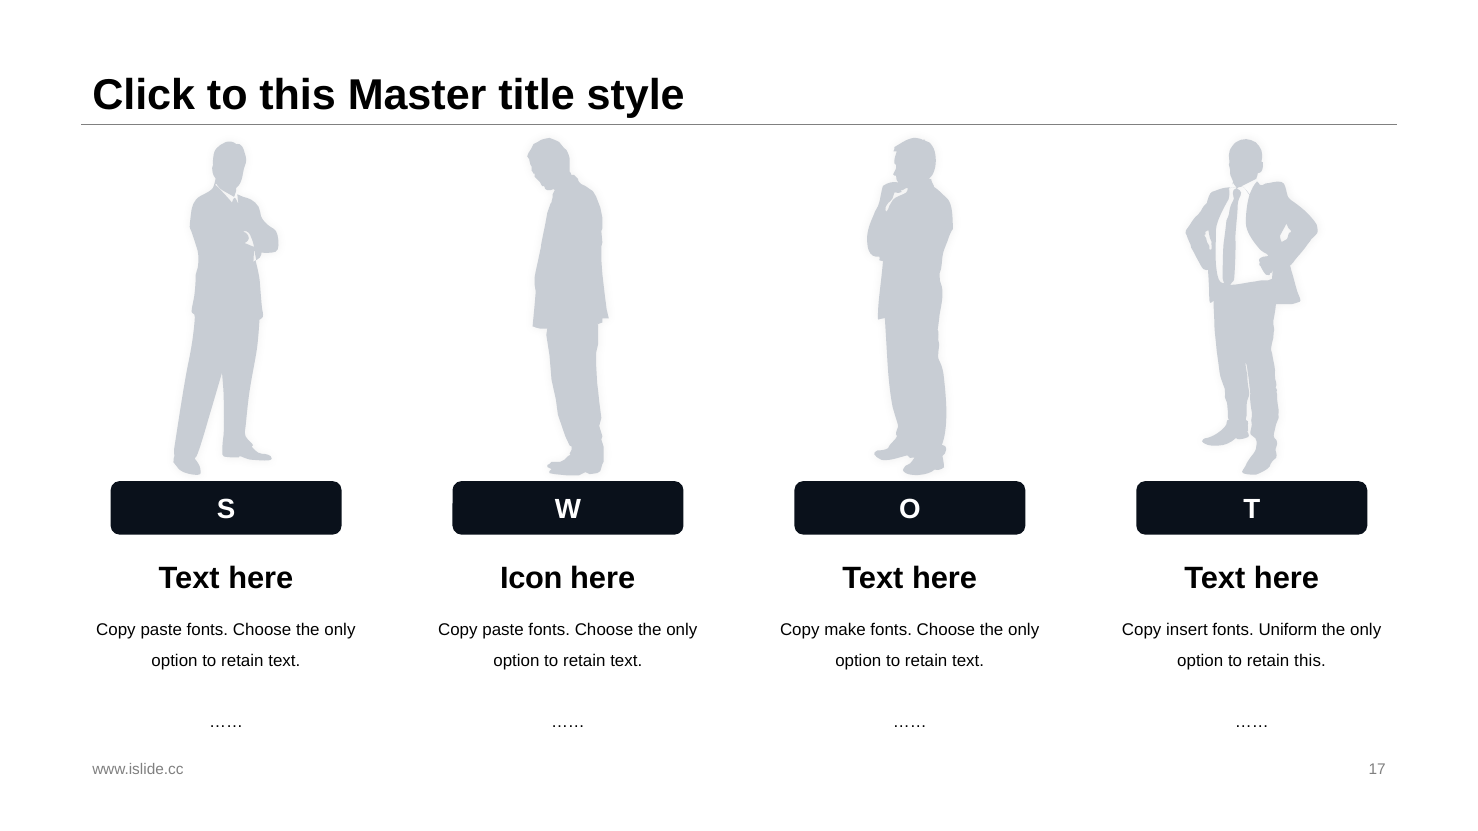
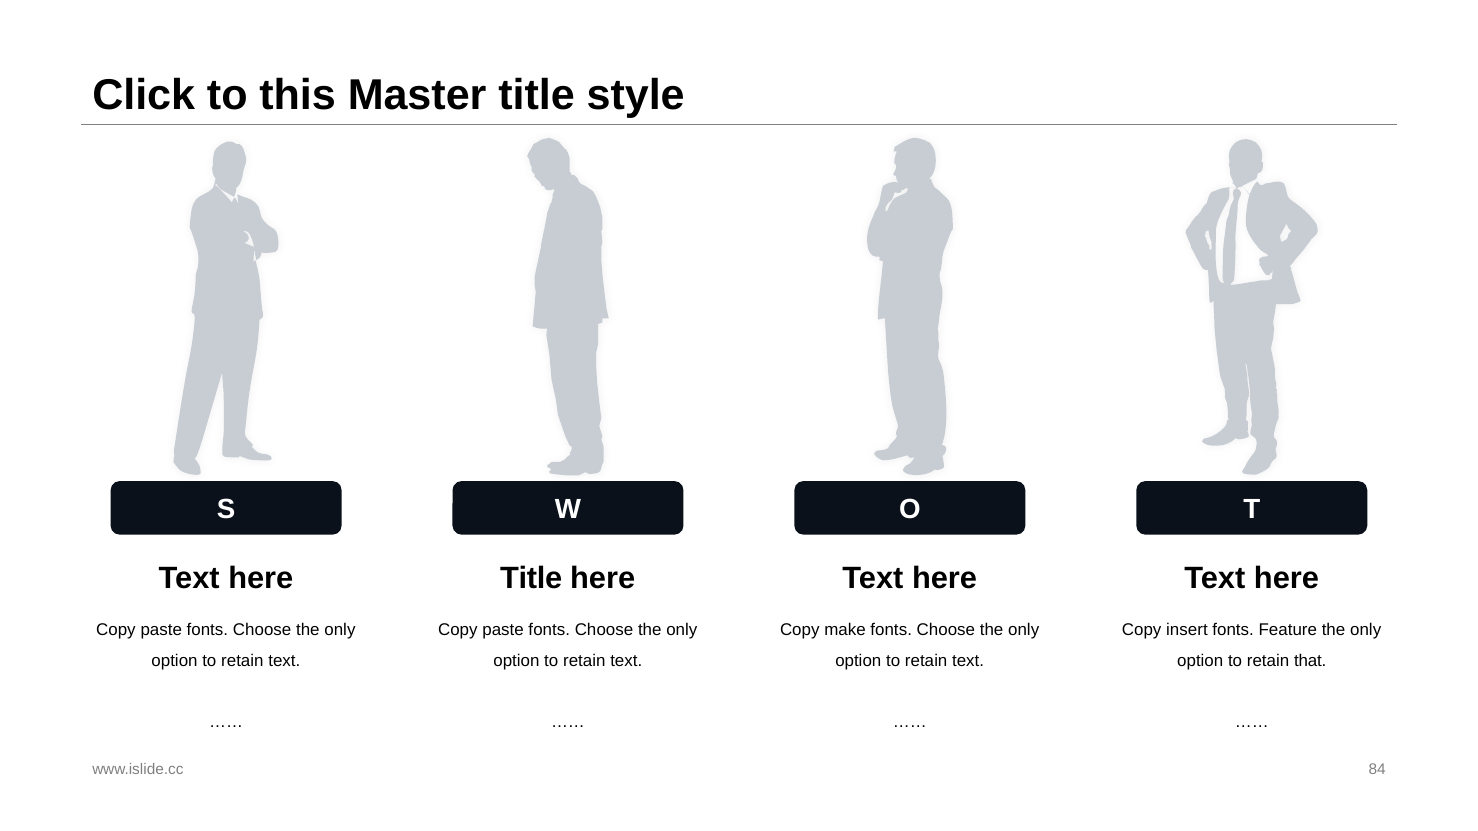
Icon: Icon -> Title (531, 578)
Uniform: Uniform -> Feature (1288, 630)
retain this: this -> that (1310, 661)
17: 17 -> 84 (1377, 770)
